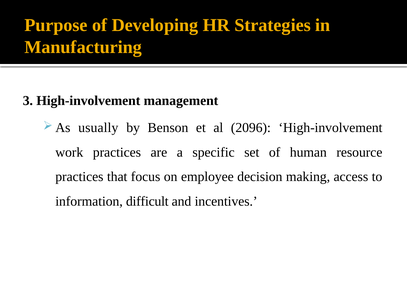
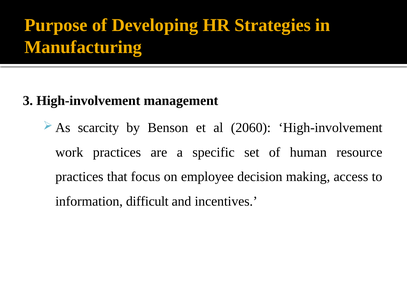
usually: usually -> scarcity (98, 127)
2096: 2096 -> 2060 (251, 127)
